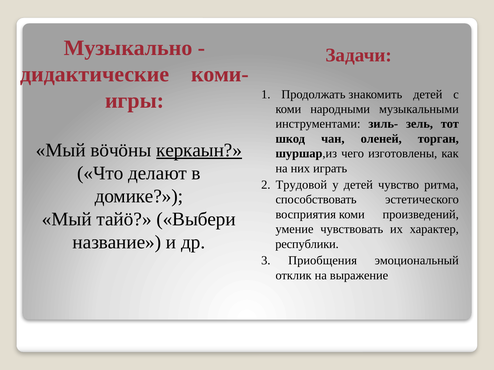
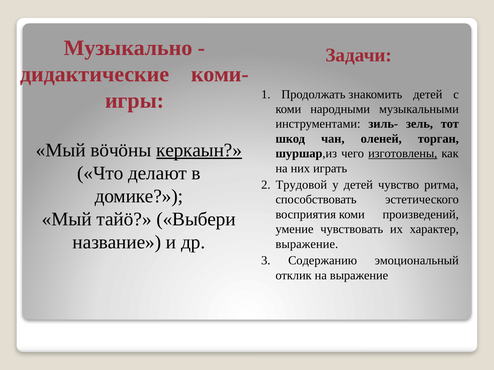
изготовлены underline: none -> present (403, 154)
республики: республики -> выражение (307, 244)
Приобщения: Приобщения -> Содержанию (323, 261)
